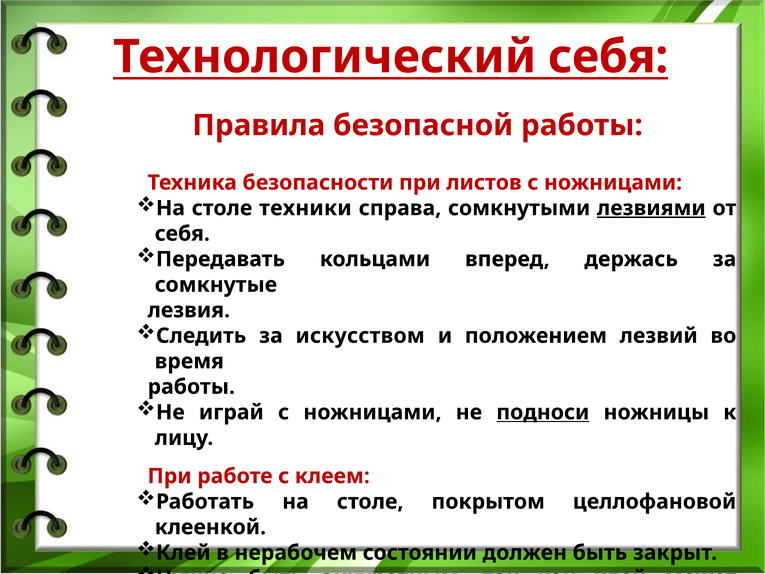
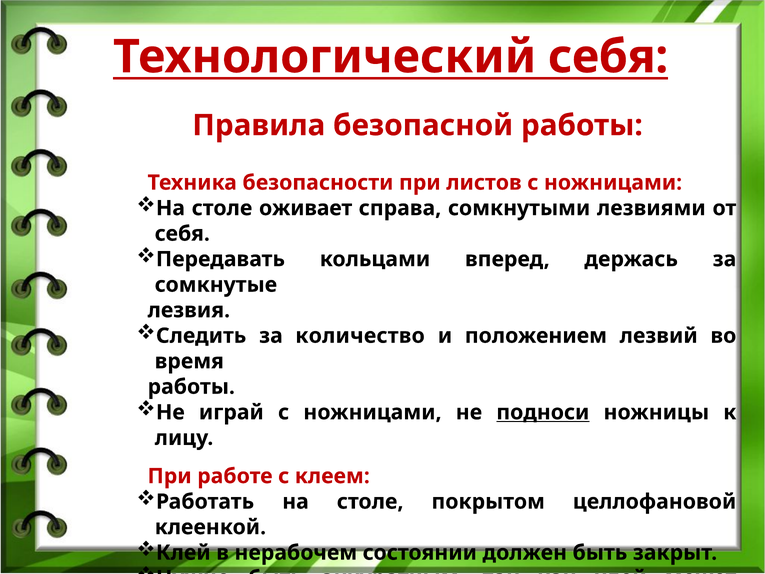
техники: техники -> оживает (306, 208)
лезвиями underline: present -> none (651, 208)
за искусством: искусством -> количество (360, 336)
